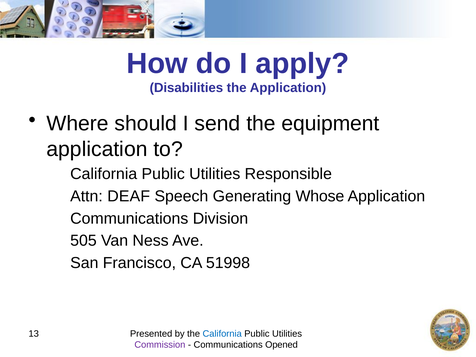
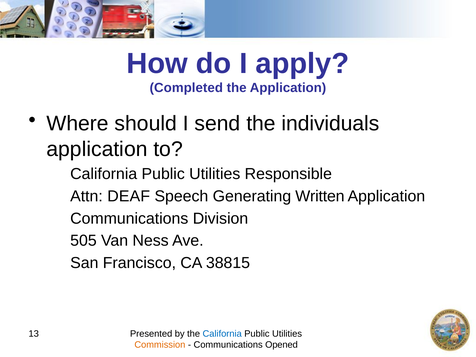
Disabilities: Disabilities -> Completed (186, 88)
equipment: equipment -> individuals (330, 124)
Whose: Whose -> Written (320, 196)
51998: 51998 -> 38815 (228, 263)
Commission colour: purple -> orange (160, 345)
